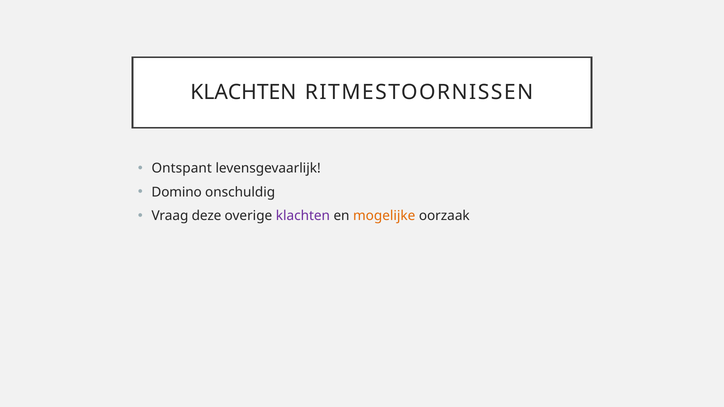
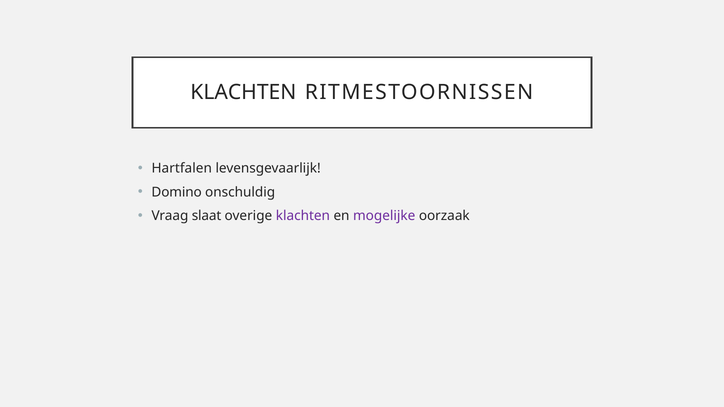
Ontspant: Ontspant -> Hartfalen (182, 168)
deze: deze -> slaat (207, 216)
mogelijke colour: orange -> purple (384, 216)
